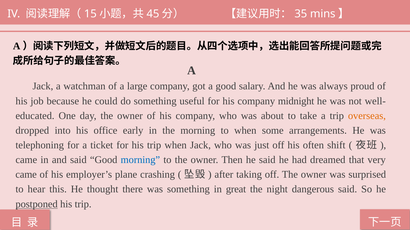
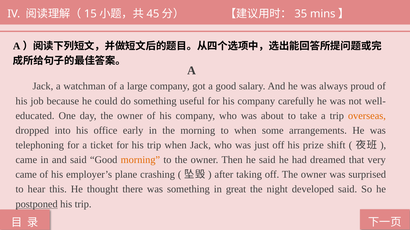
midnight: midnight -> carefully (296, 101)
often: often -> prize (313, 146)
morning colour: blue -> orange (140, 160)
dangerous: dangerous -> developed (313, 190)
